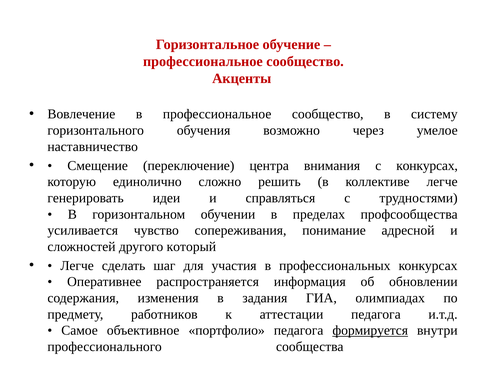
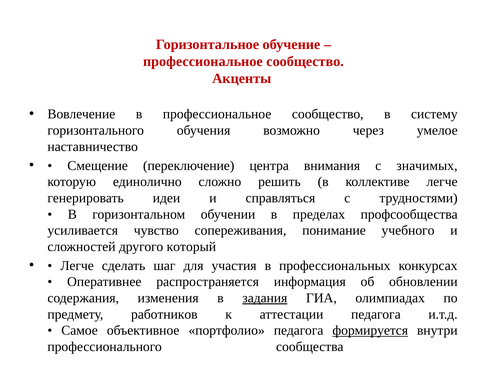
с конкурсах: конкурсах -> значимых (427, 166)
адресной: адресной -> учебного (408, 231)
задания underline: none -> present (265, 298)
